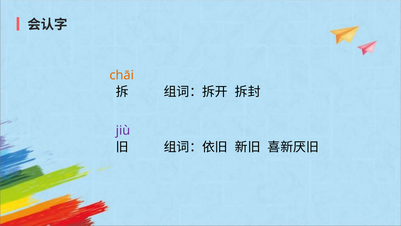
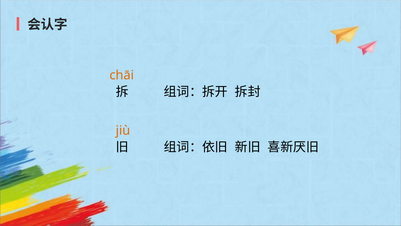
jiù colour: purple -> orange (123, 130)
